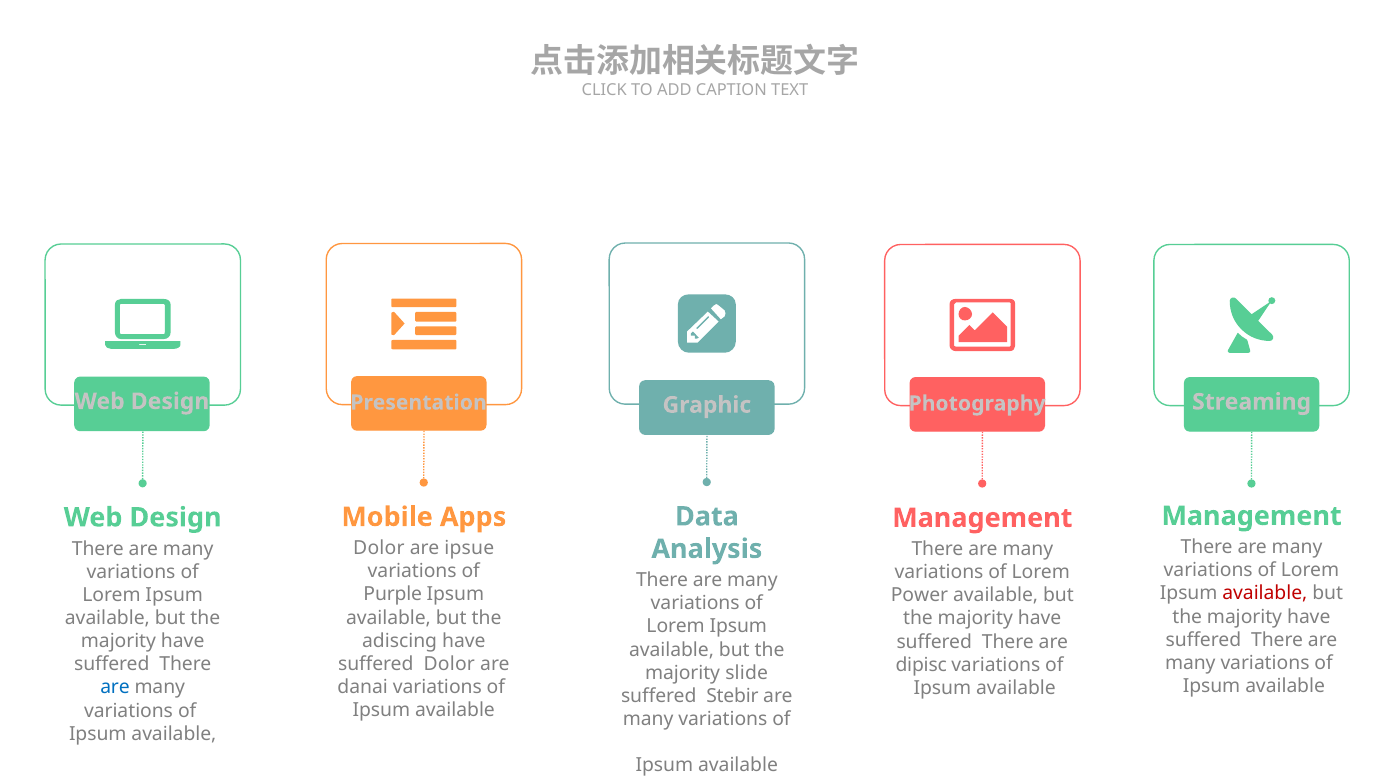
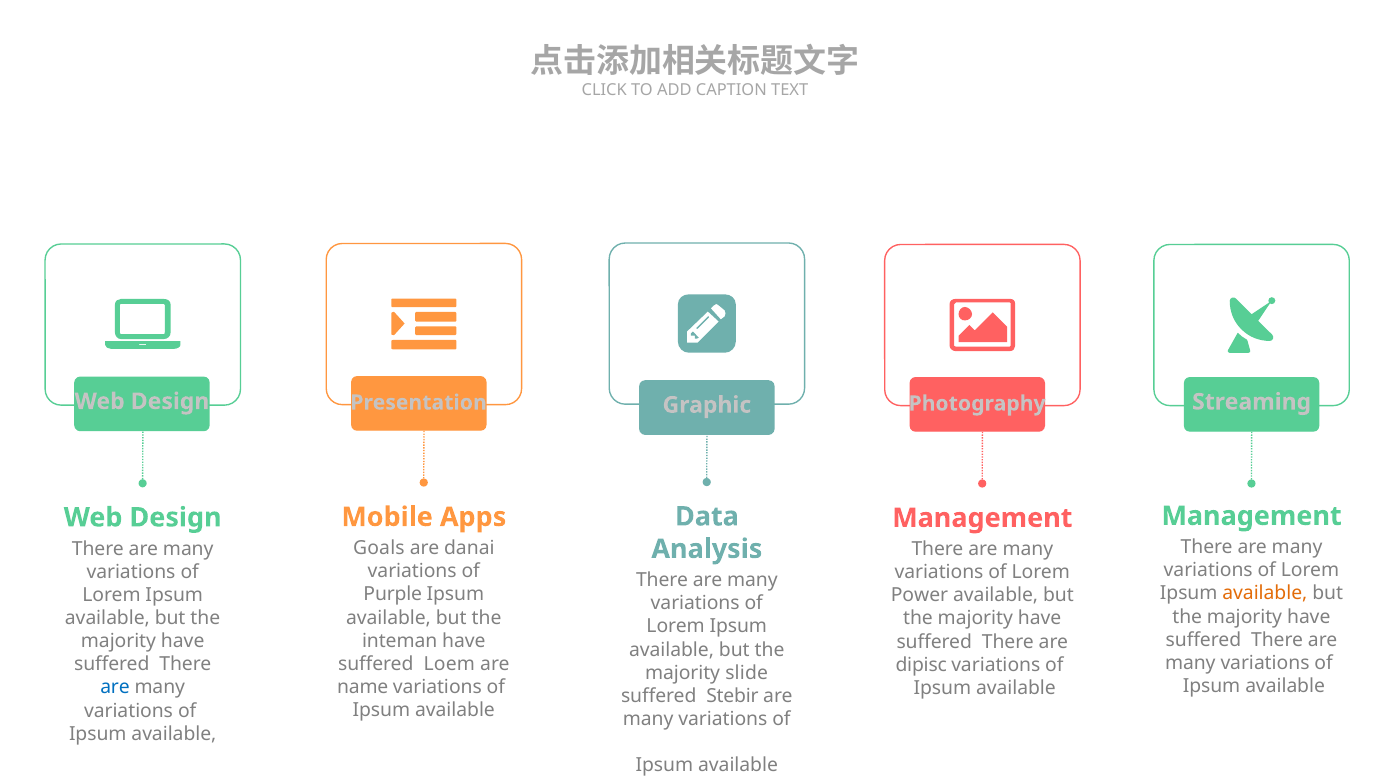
Dolor: Dolor -> Goals (379, 548)
ipsue: ipsue -> danai (469, 548)
available colour: red -> orange (1265, 593)
adiscing: adiscing -> inteman (400, 641)
suffered Dolor: Dolor -> Loem (449, 664)
danai: danai -> name (363, 687)
